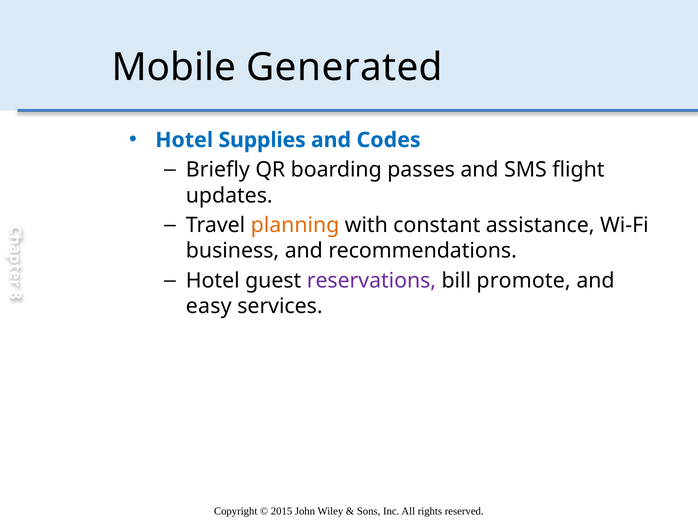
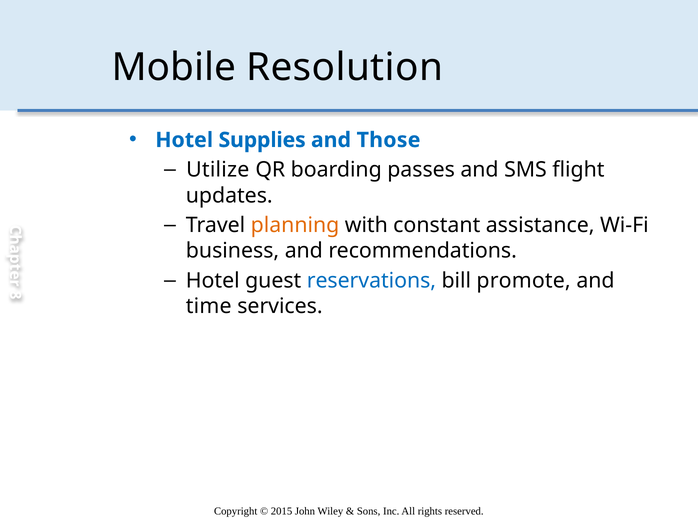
Generated: Generated -> Resolution (345, 67)
Codes: Codes -> Those (389, 140)
Briefly: Briefly -> Utilize (218, 170)
reservations colour: purple -> blue (371, 280)
easy: easy -> time (209, 306)
